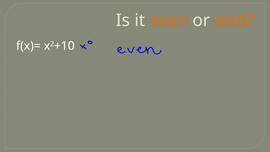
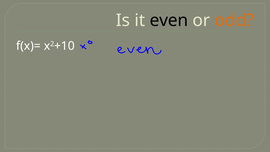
even colour: orange -> black (169, 20)
